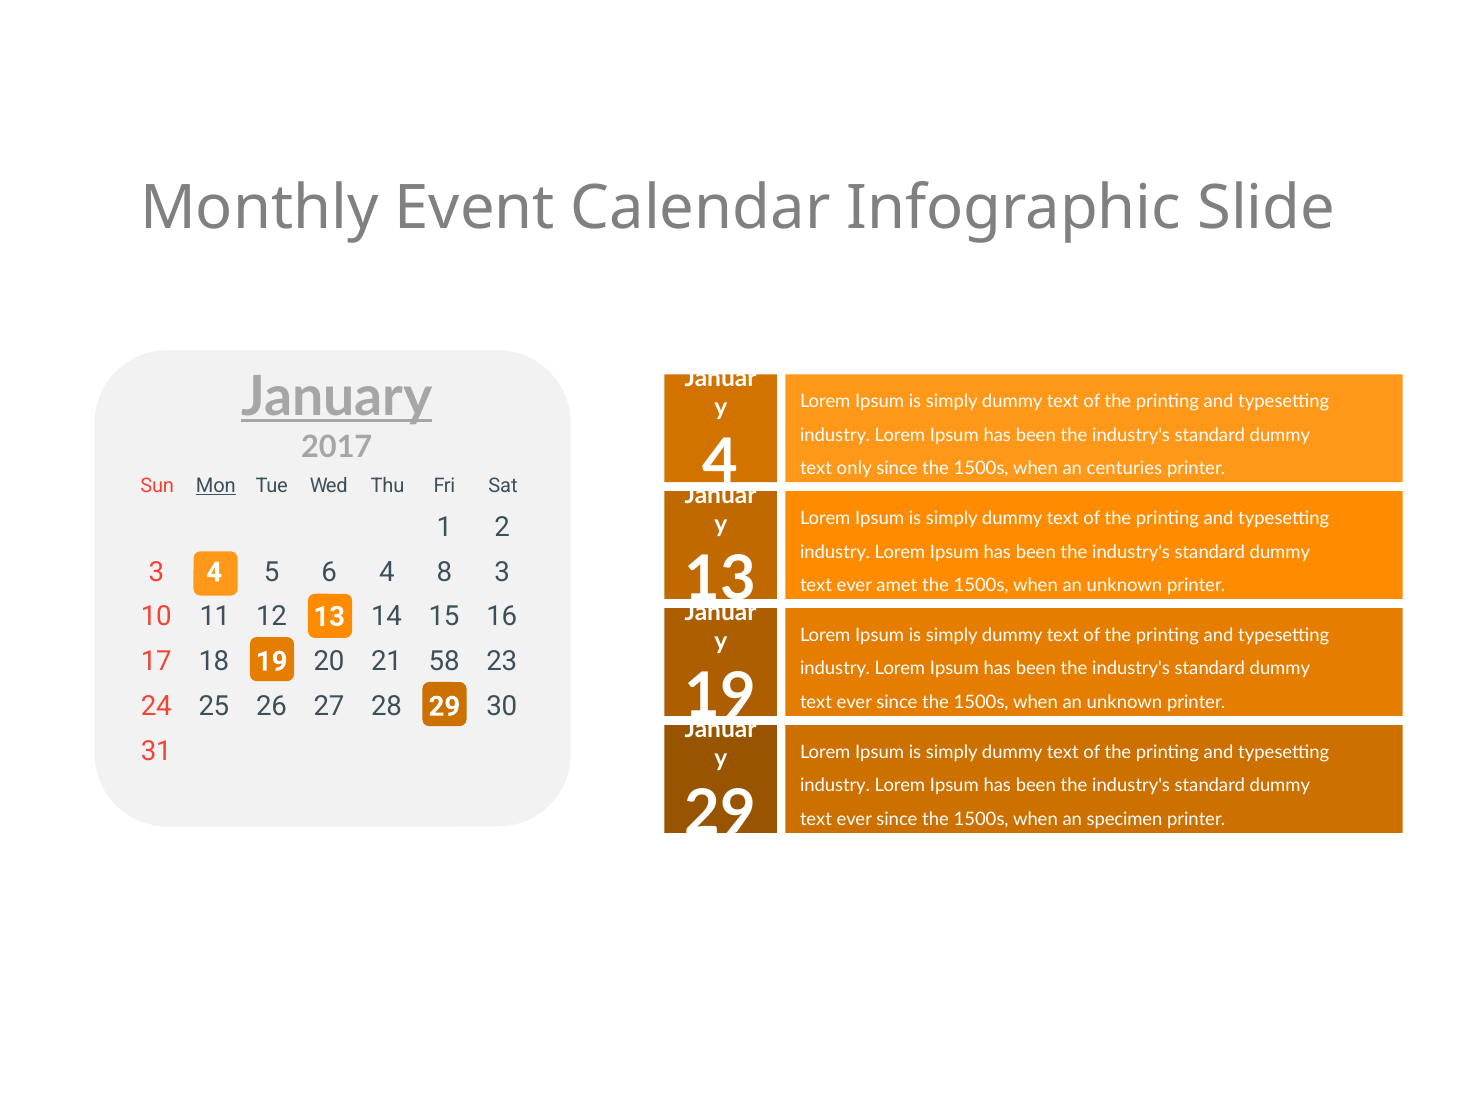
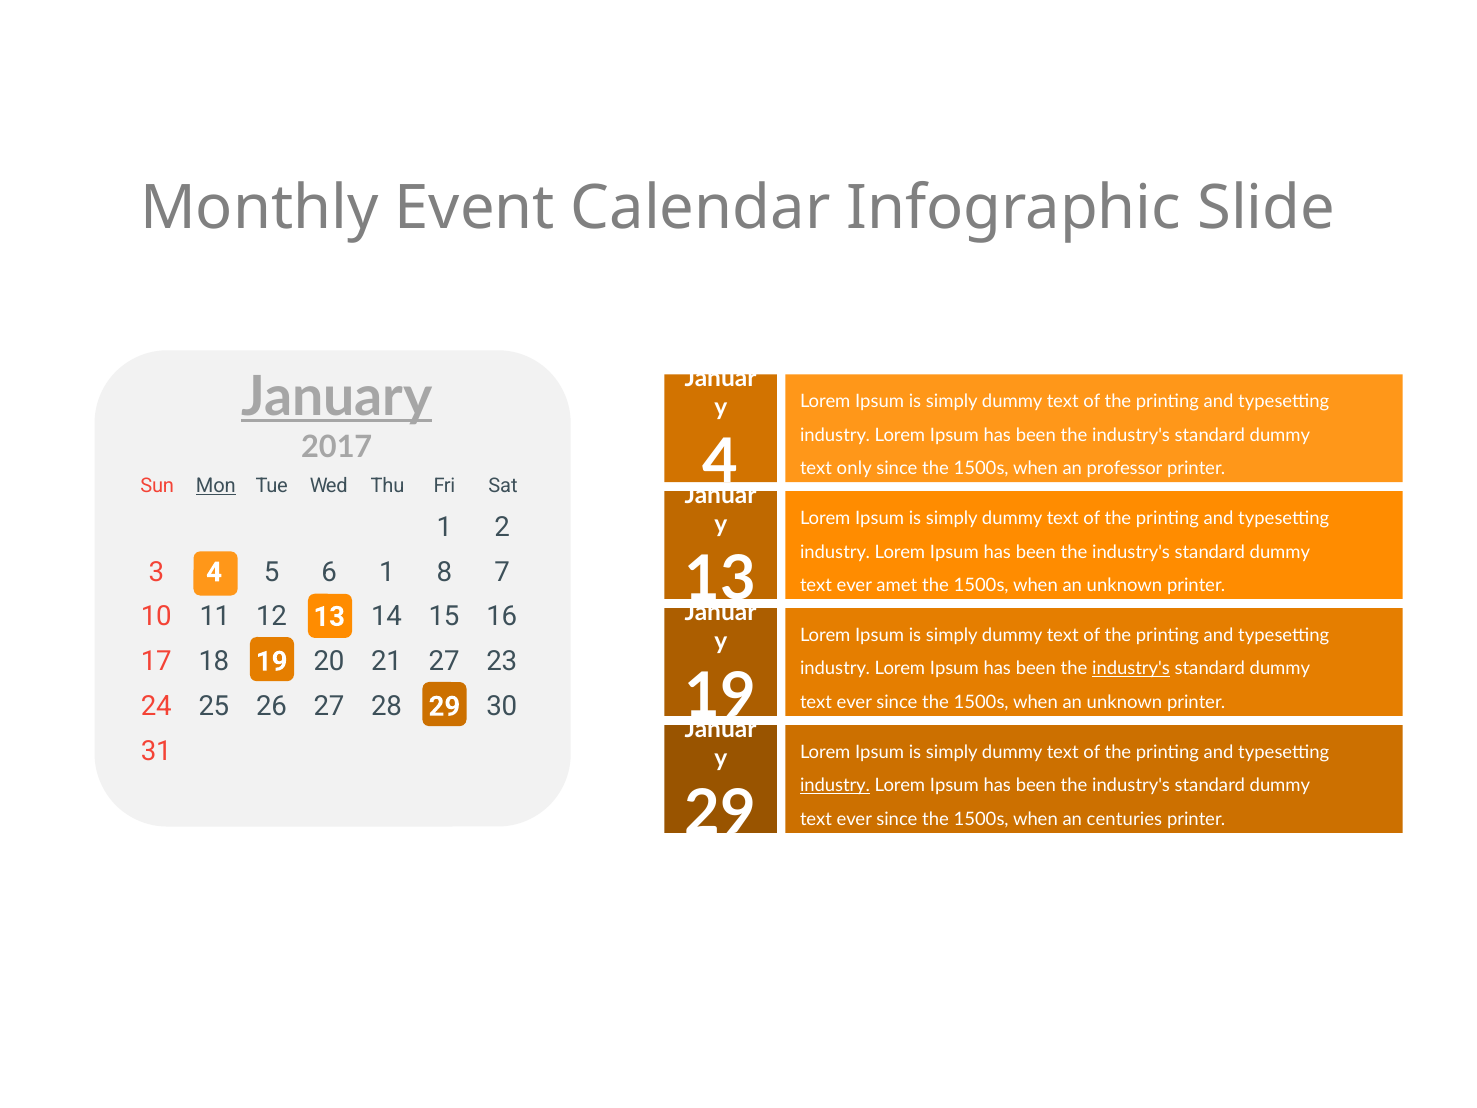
centuries: centuries -> professor (1125, 468)
6 4: 4 -> 1 (387, 572)
8 3: 3 -> 7 (502, 572)
21 58: 58 -> 27 (444, 661)
industry's underline: none -> present (1131, 669)
industry underline: none -> present (835, 786)
specimen: specimen -> centuries (1124, 819)
